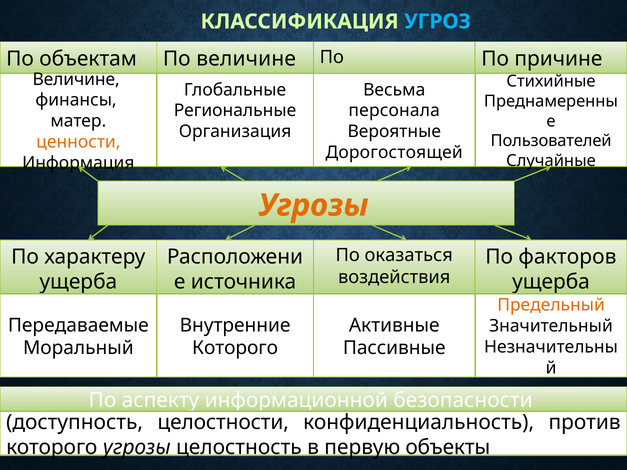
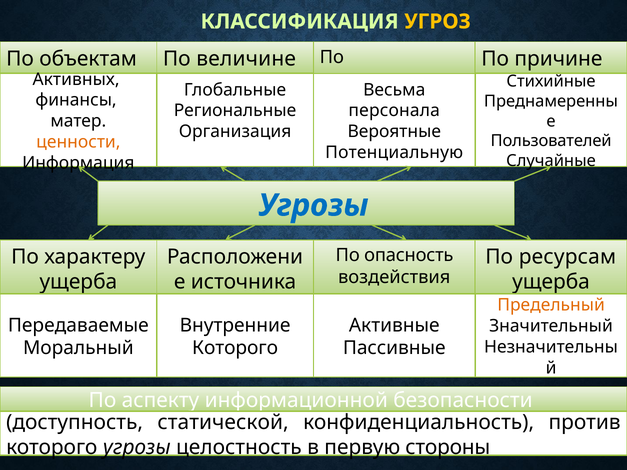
УГРОЗ colour: light blue -> yellow (438, 22)
Величине: Величине -> Активных (76, 79)
Дорогостоящей: Дорогостоящей -> Потенциальную (394, 153)
Угрозы colour: orange -> blue (313, 205)
оказаться: оказаться -> опасность (409, 255)
факторов: факторов -> ресурсам (567, 257)
целостности: целостности -> статической (223, 422)
объекты: объекты -> стороны (448, 448)
